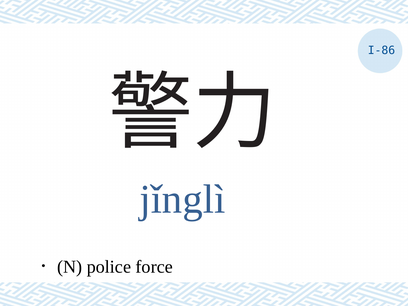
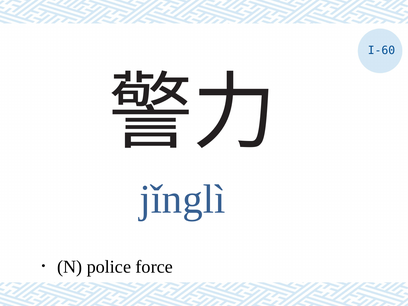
I-86: I-86 -> I-60 (381, 50)
